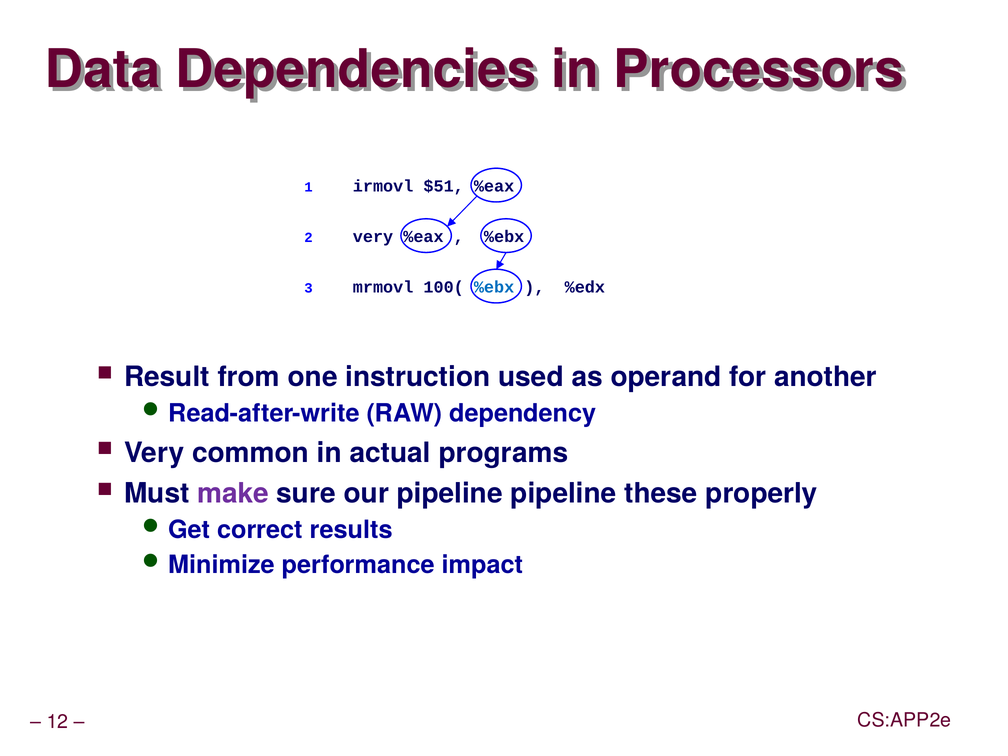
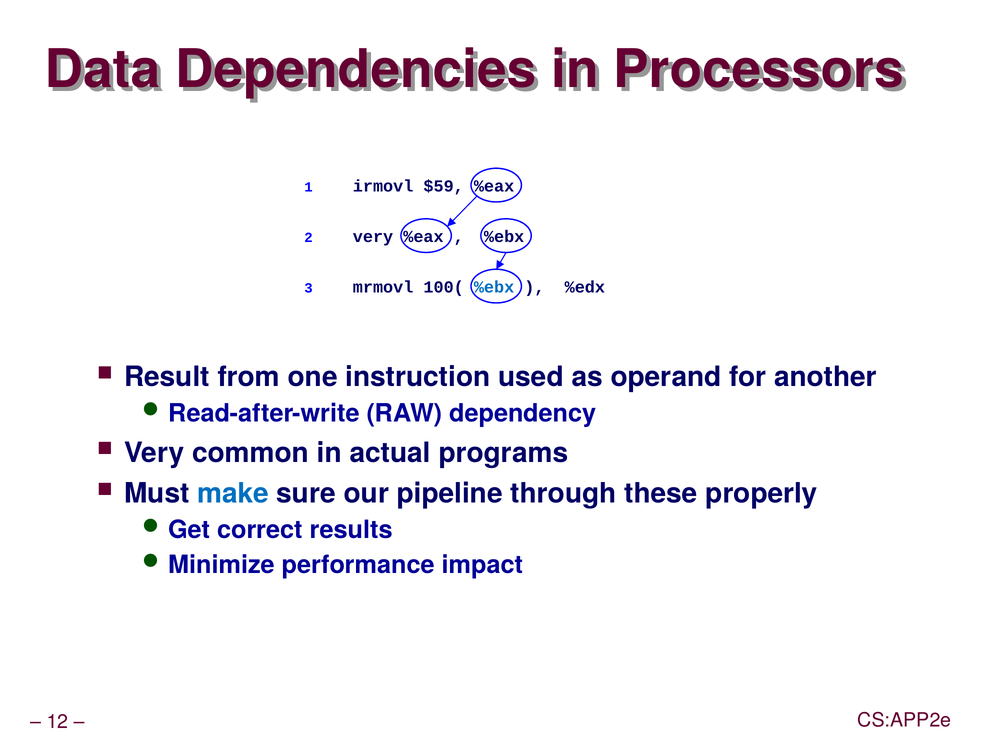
$51: $51 -> $59 (444, 186)
make colour: purple -> blue (233, 493)
pipeline pipeline: pipeline -> through (563, 493)
